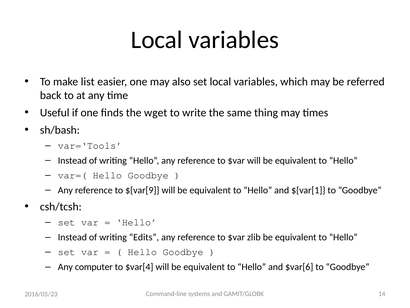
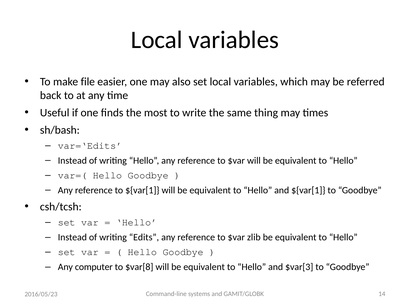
list: list -> file (88, 81)
wget: wget -> most (156, 112)
var=‘Tools: var=‘Tools -> var=‘Edits (90, 145)
to ${var[9: ${var[9 -> ${var[1 (142, 190)
$var[4: $var[4 -> $var[8 (139, 267)
$var[6: $var[6 -> $var[3 (299, 267)
